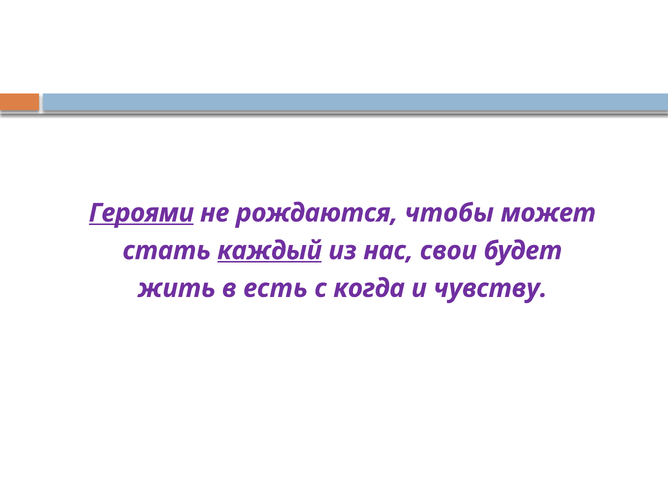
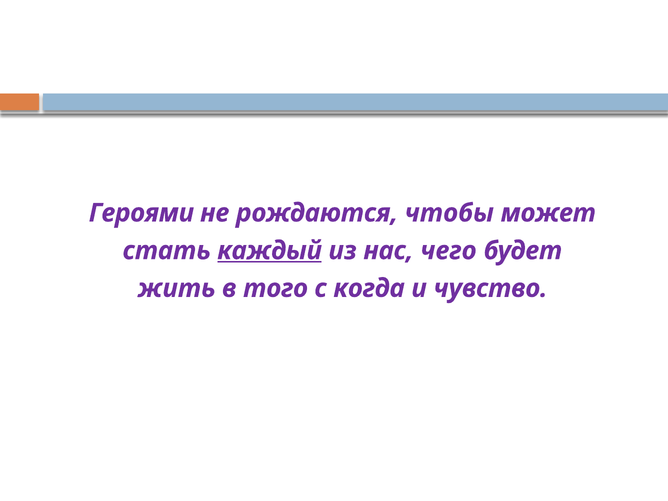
Героями underline: present -> none (141, 213)
свои: свои -> чего (448, 251)
есть: есть -> того (276, 288)
чувству: чувству -> чувство (490, 288)
